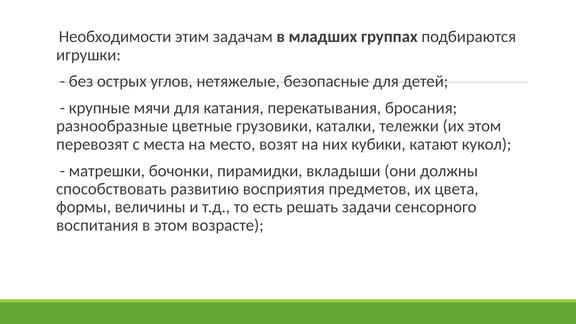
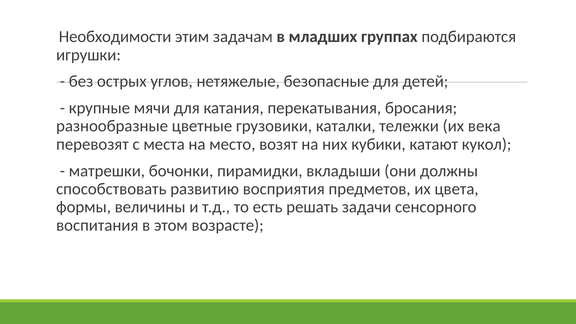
их этом: этом -> века (484, 126)
